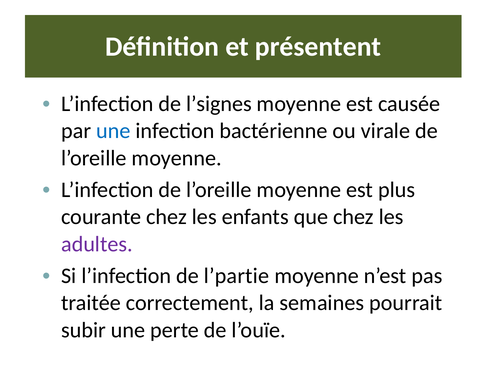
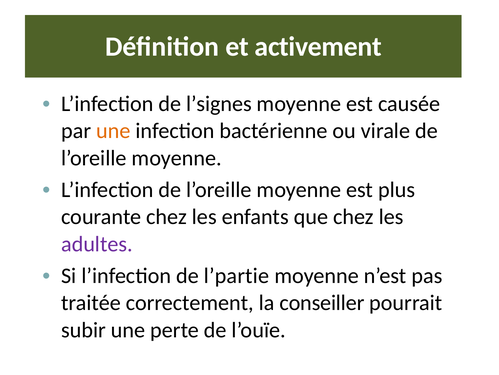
présentent: présentent -> activement (318, 46)
une colour: blue -> orange (113, 131)
semaines: semaines -> conseiller (322, 302)
